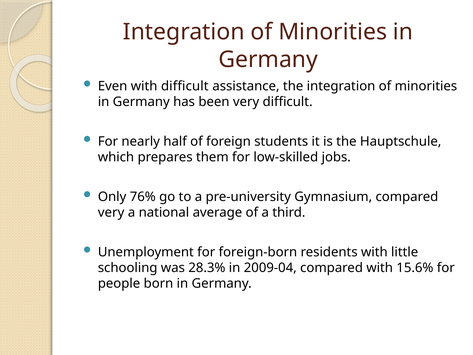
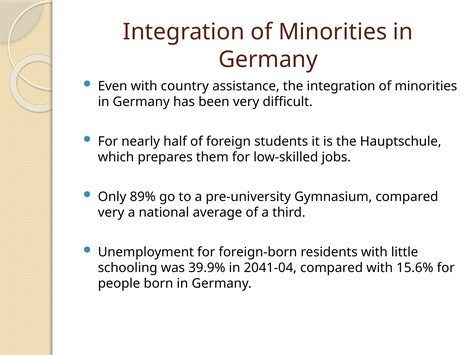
with difficult: difficult -> country (185, 86)
76%: 76% -> 89% (143, 197)
28.3%: 28.3% -> 39.9% (207, 268)
2009-04: 2009-04 -> 2041-04 (270, 268)
